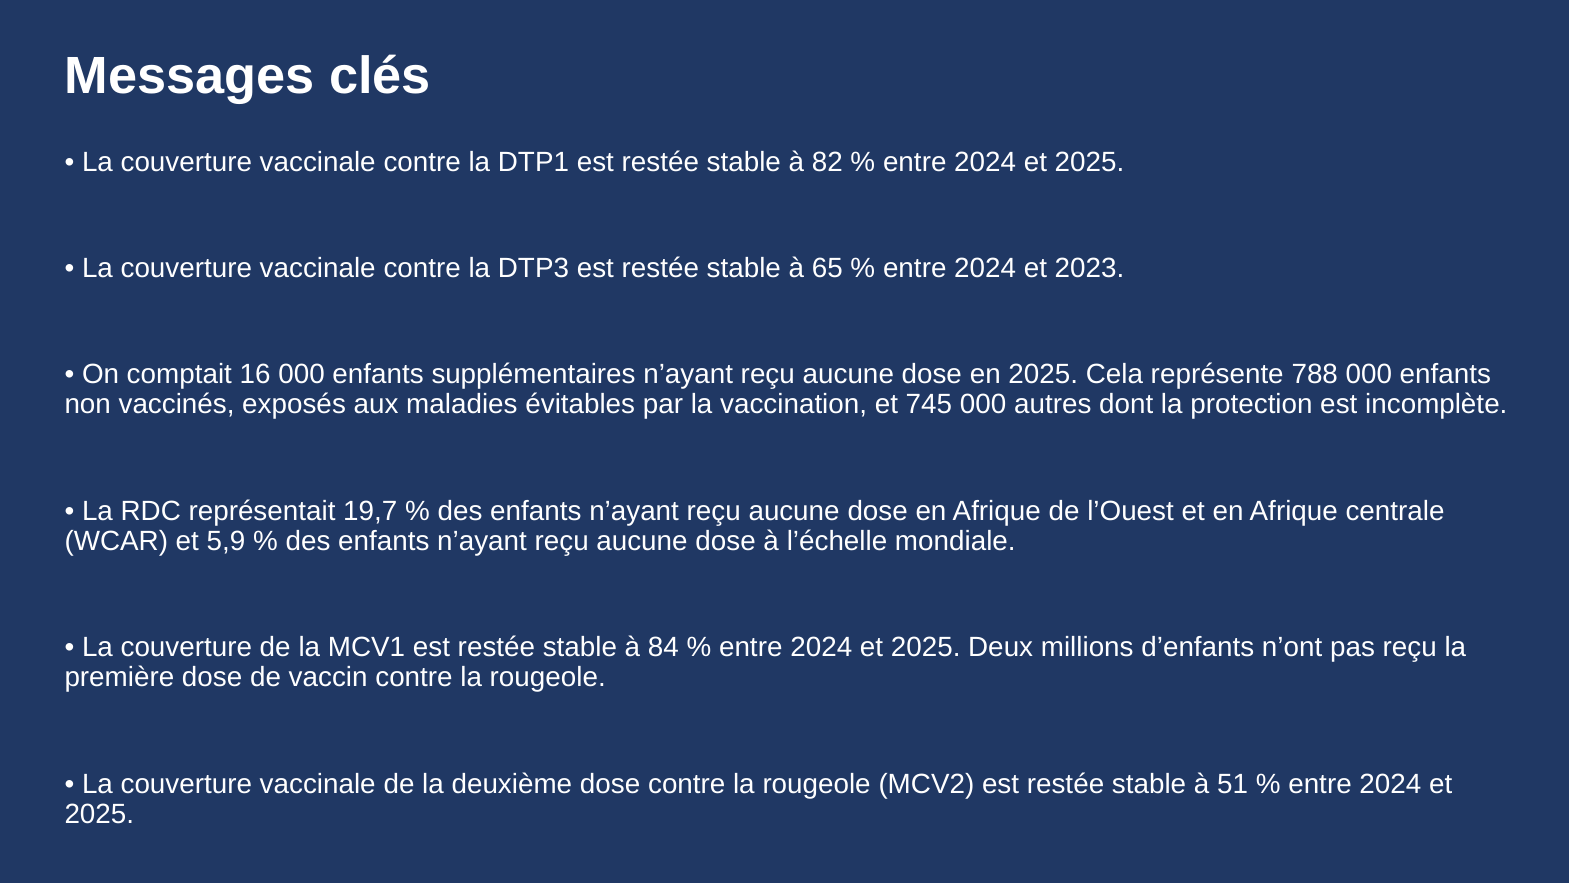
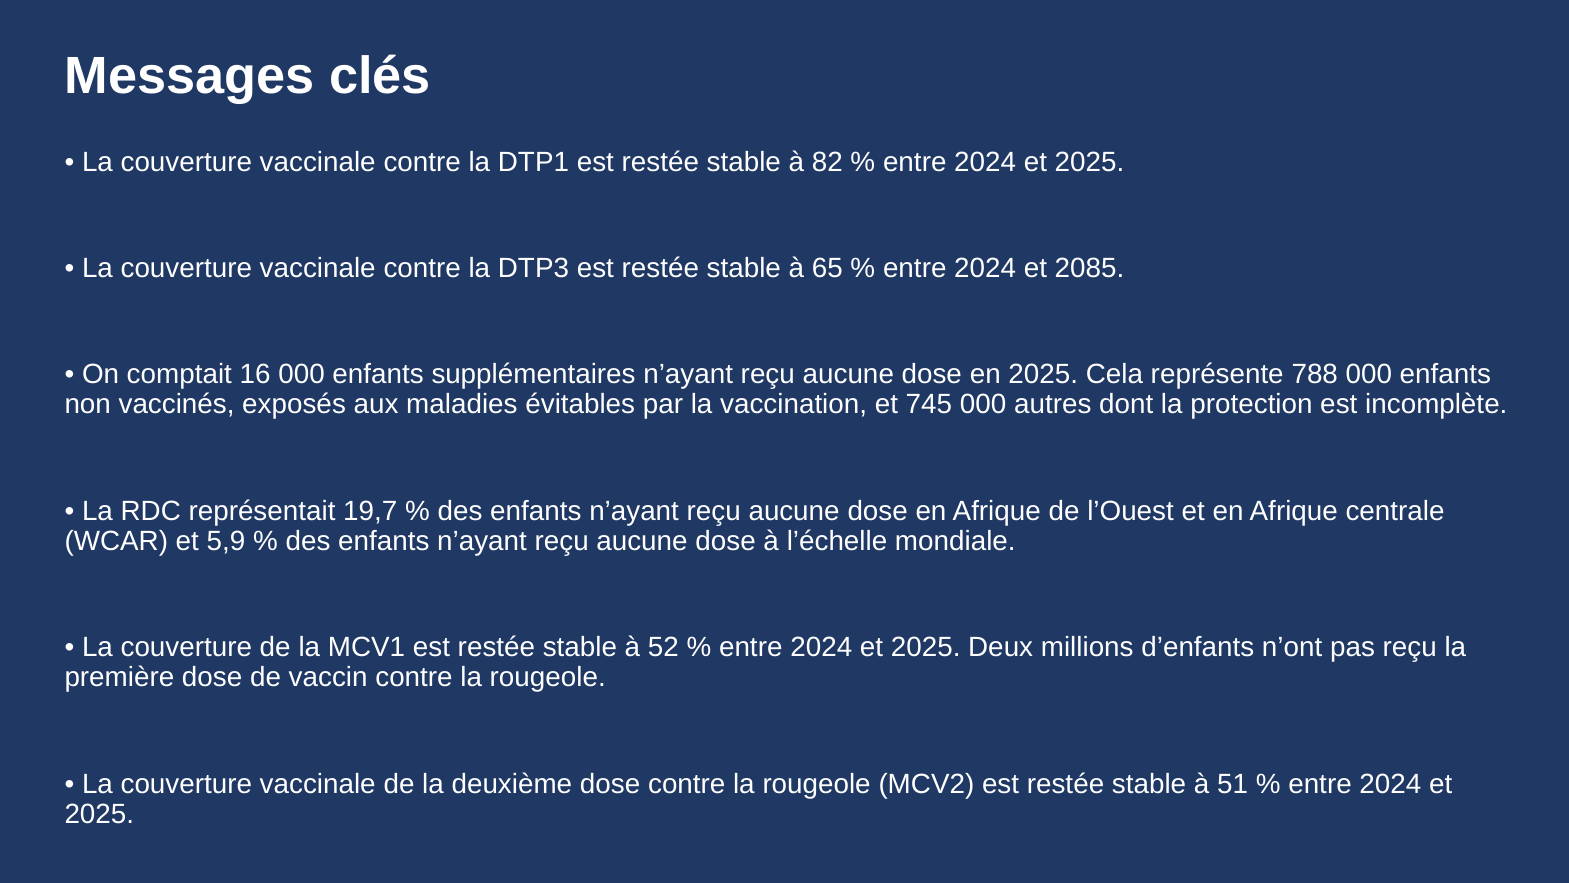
2023: 2023 -> 2085 (1089, 268)
84: 84 -> 52 (663, 647)
